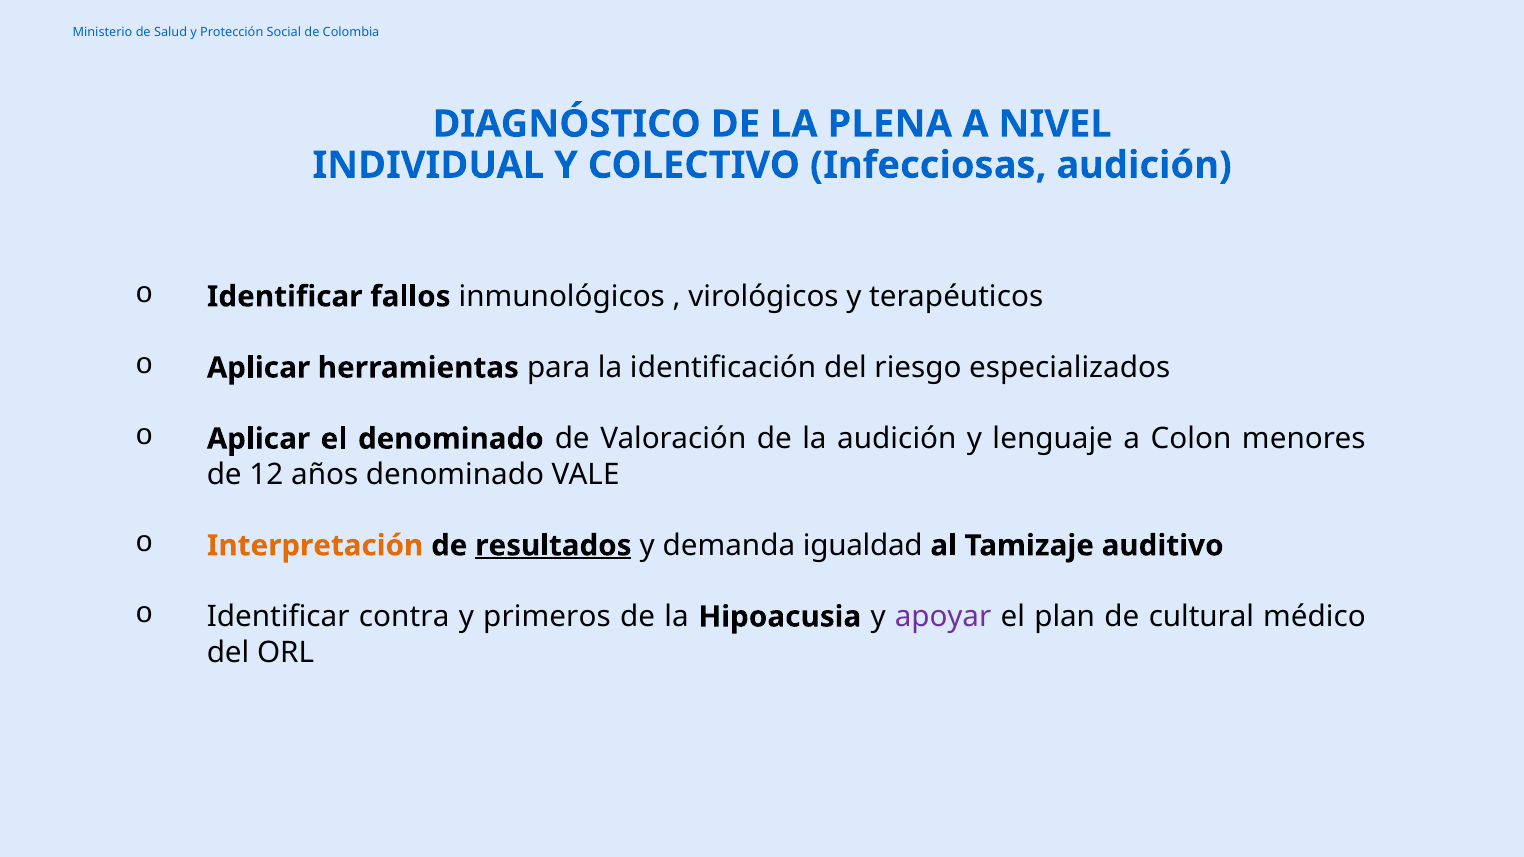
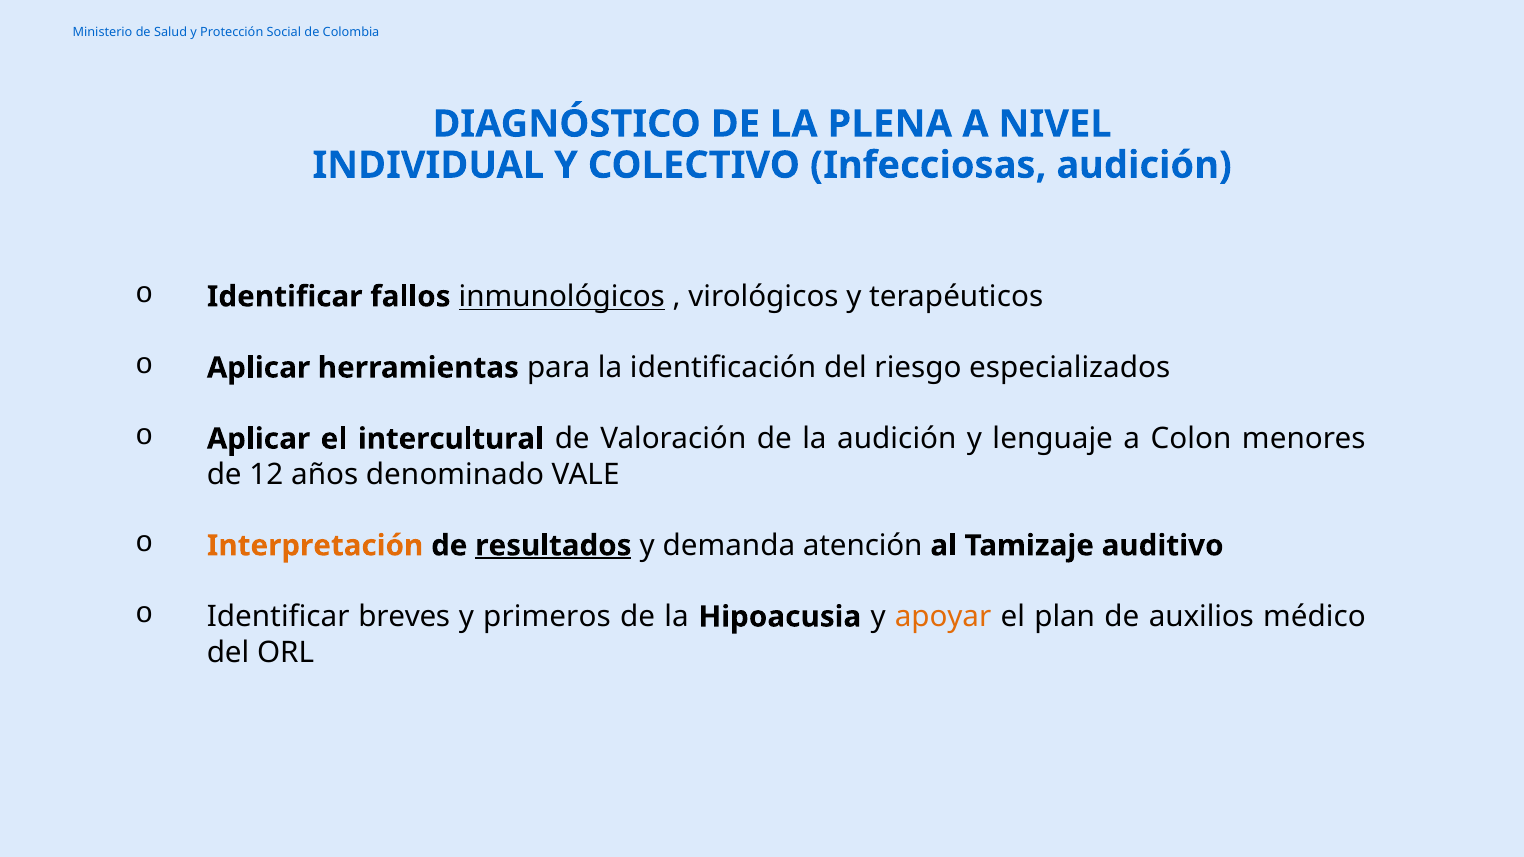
inmunológicos underline: none -> present (562, 297)
el denominado: denominado -> intercultural (451, 439)
igualdad: igualdad -> atención (863, 546)
contra: contra -> breves (404, 617)
apoyar colour: purple -> orange (943, 617)
cultural: cultural -> auxilios (1201, 617)
